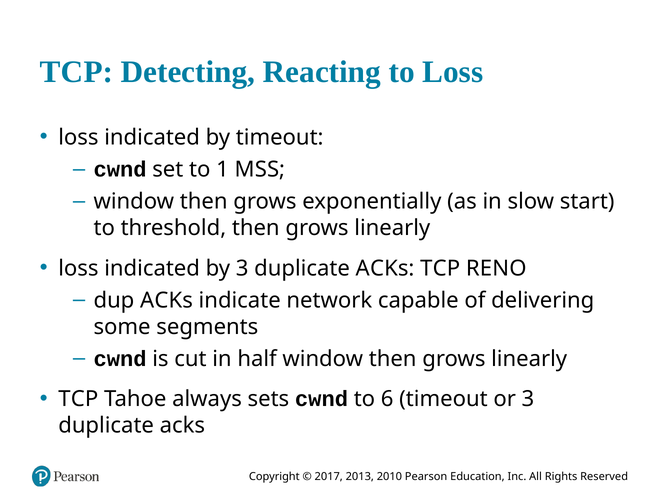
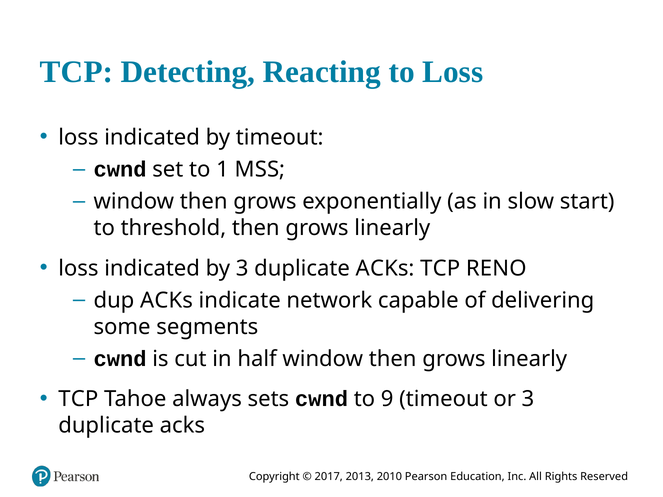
6: 6 -> 9 (387, 399)
